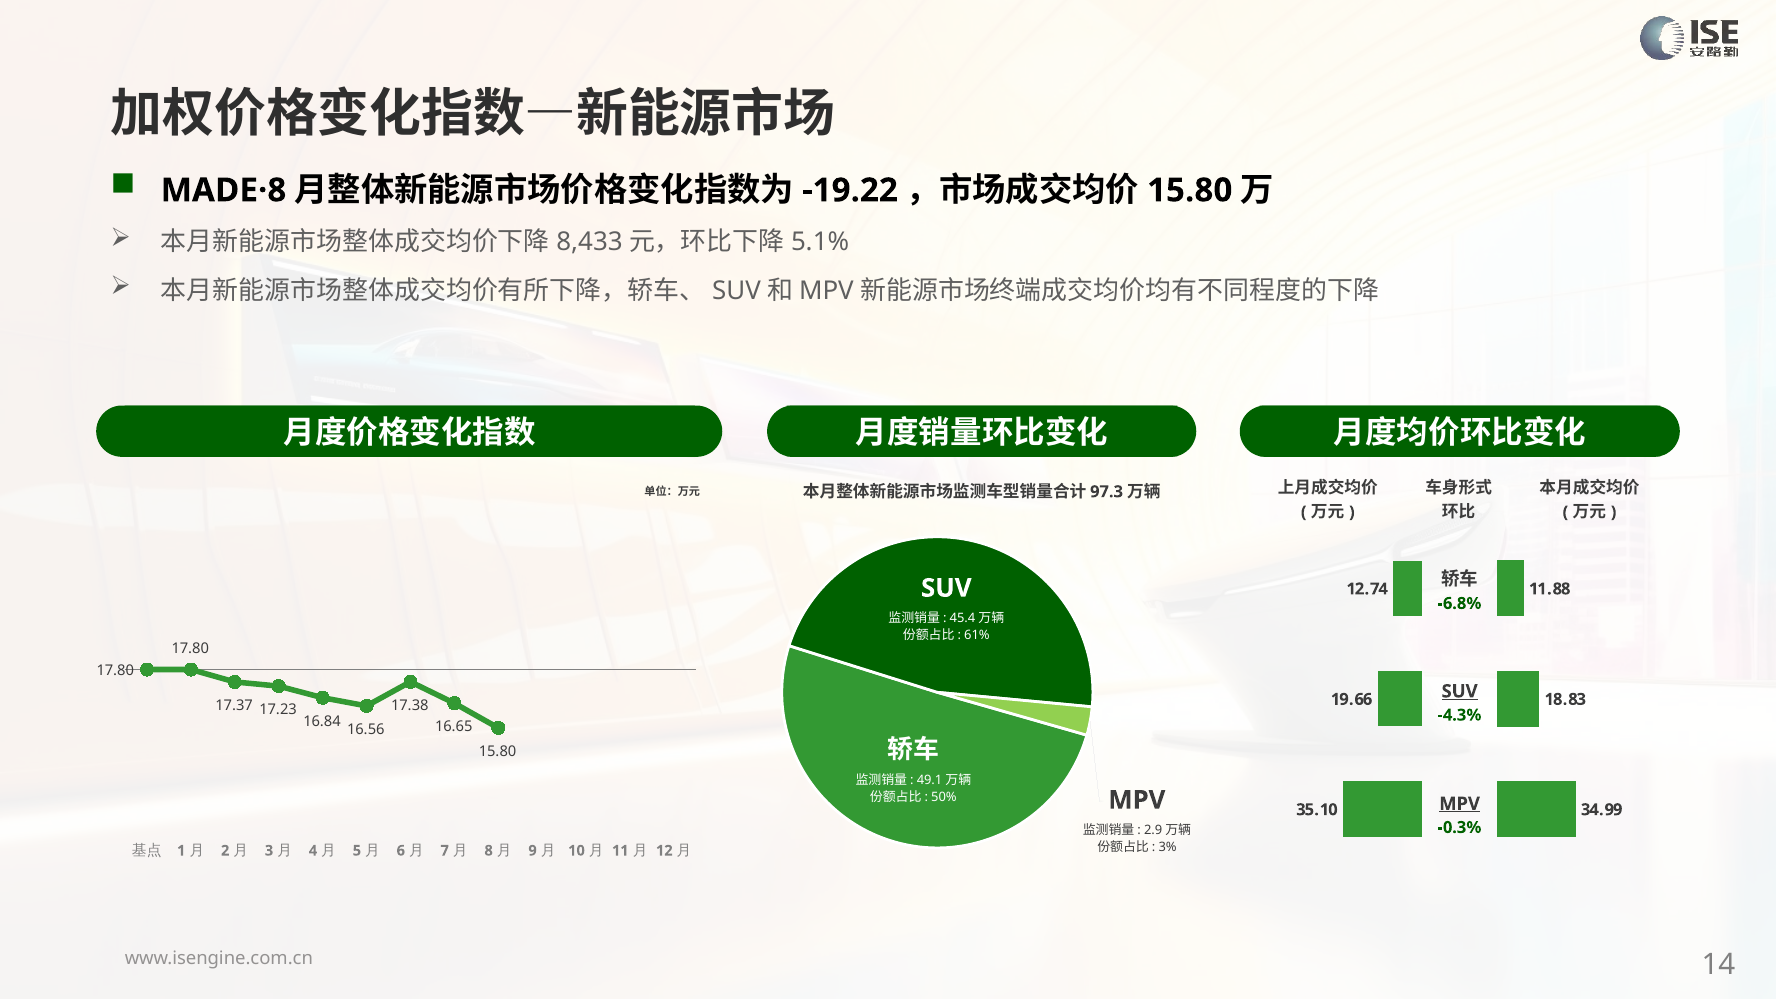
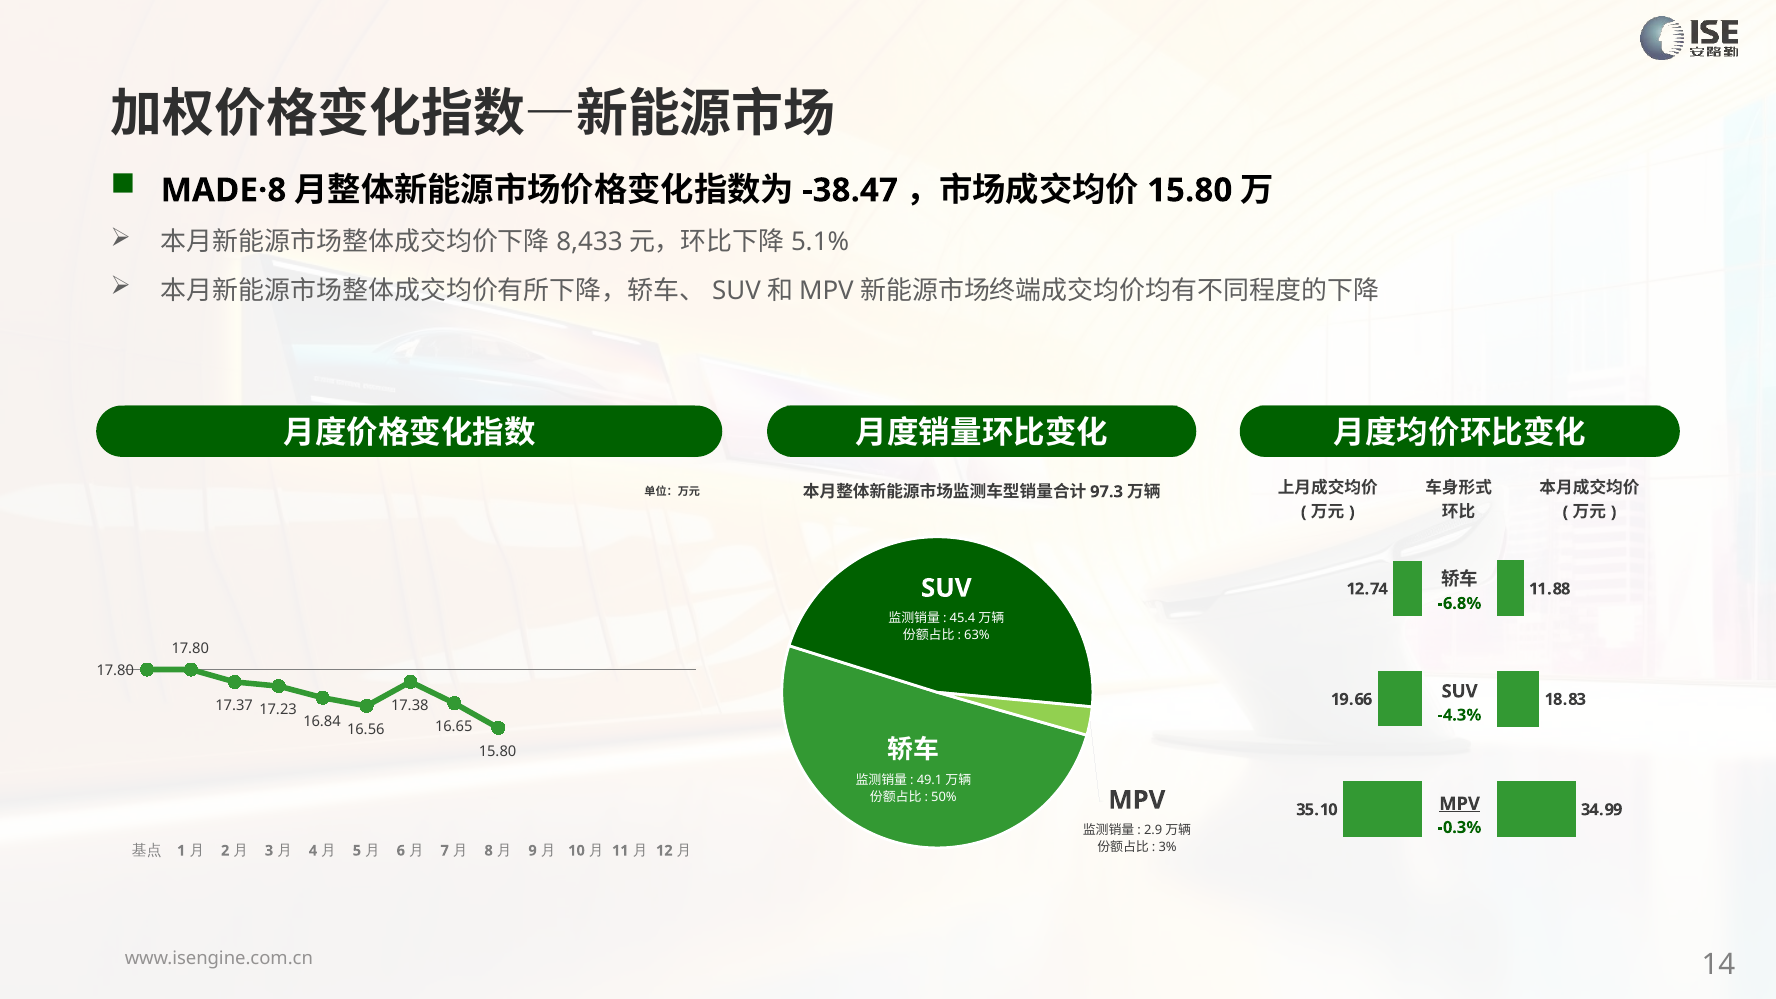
-19.22: -19.22 -> -38.47 (850, 190)
61%: 61% -> 63% (977, 635)
SUV underline: present -> none (1460, 691)
